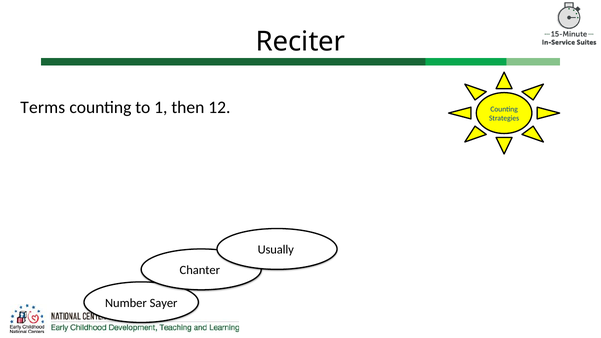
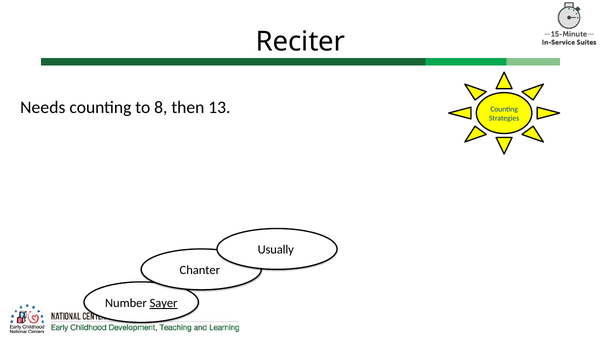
Terms: Terms -> Needs (43, 108)
1: 1 -> 8 (161, 108)
12: 12 -> 13 (219, 108)
Sayer underline: none -> present (164, 303)
